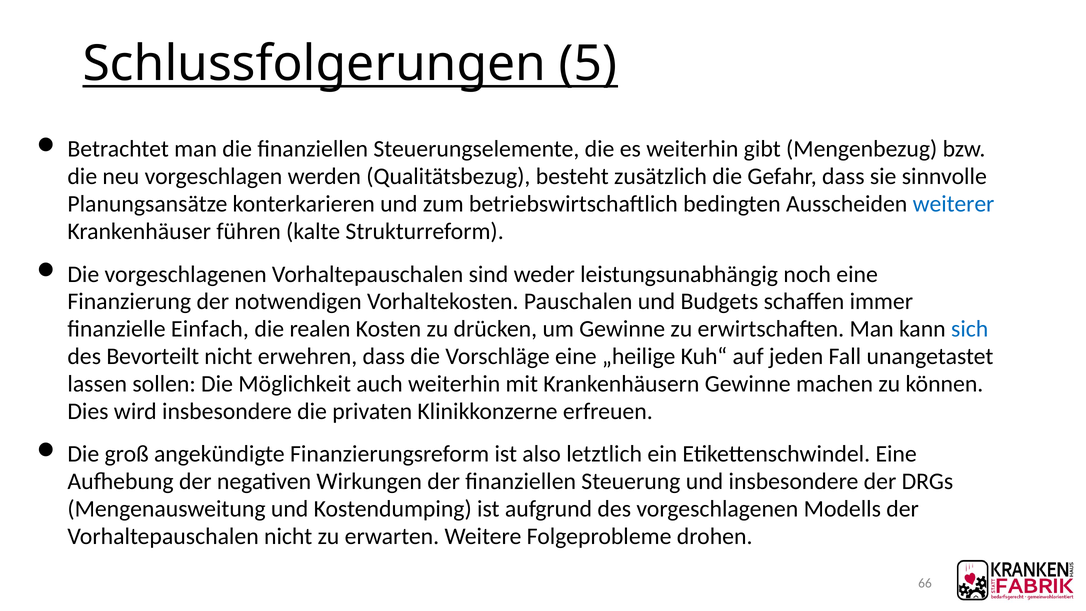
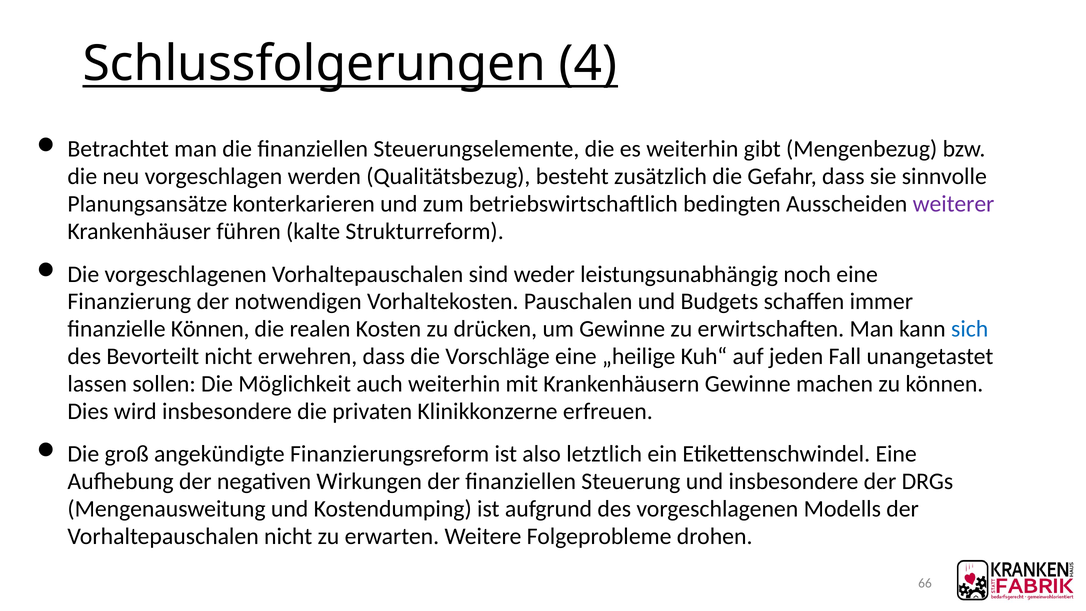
5: 5 -> 4 (588, 64)
weiterer colour: blue -> purple (954, 204)
finanzielle Einfach: Einfach -> Können (210, 329)
